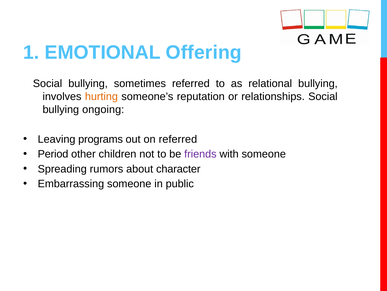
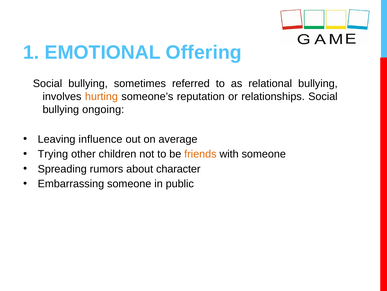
programs: programs -> influence (100, 139)
on referred: referred -> average (178, 139)
Period: Period -> Trying (53, 154)
friends colour: purple -> orange (200, 154)
